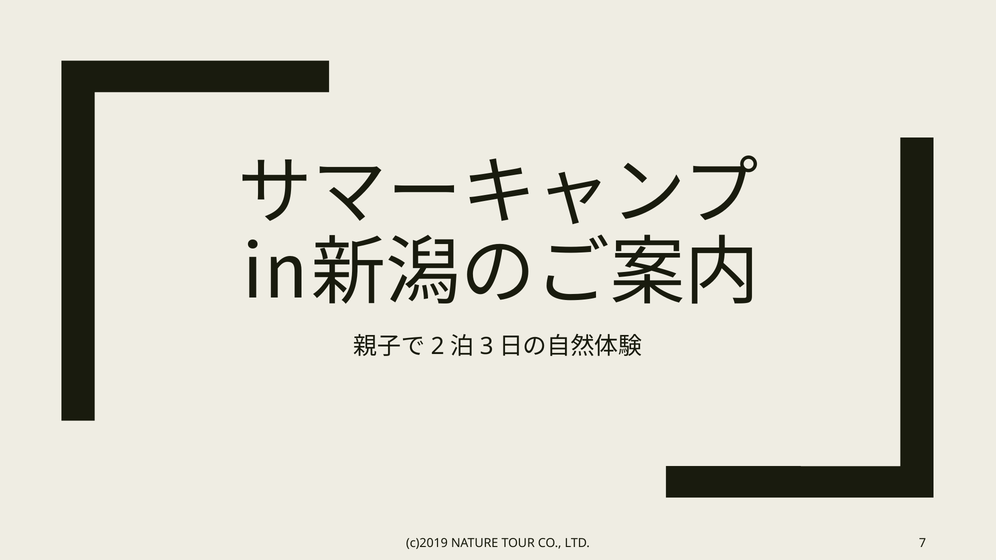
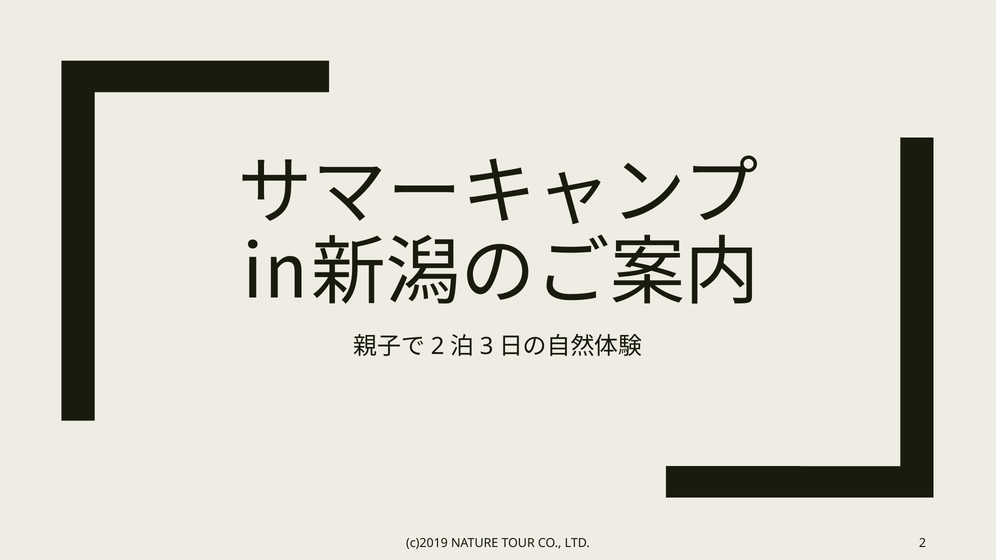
LTD 7: 7 -> 2 (922, 544)
